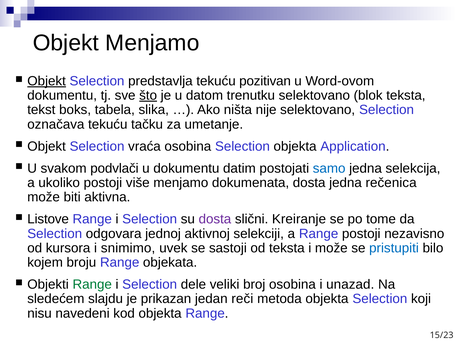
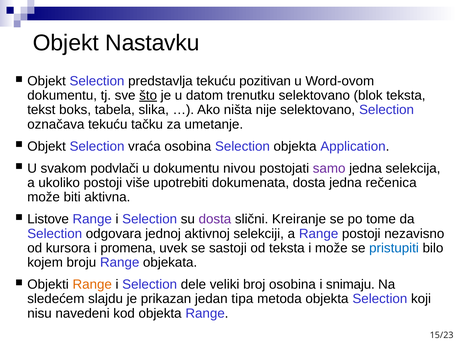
Objekt Menjamo: Menjamo -> Nastavku (152, 43)
Objekt underline: present -> none (47, 81)
datim: datim -> nivou (239, 169)
samo colour: blue -> purple (329, 169)
više menjamo: menjamo -> upotrebiti (181, 183)
snimimo: snimimo -> promena (128, 248)
Range colour: green -> orange (92, 285)
unazad: unazad -> snimaju (350, 285)
reči: reči -> tipa (242, 299)
